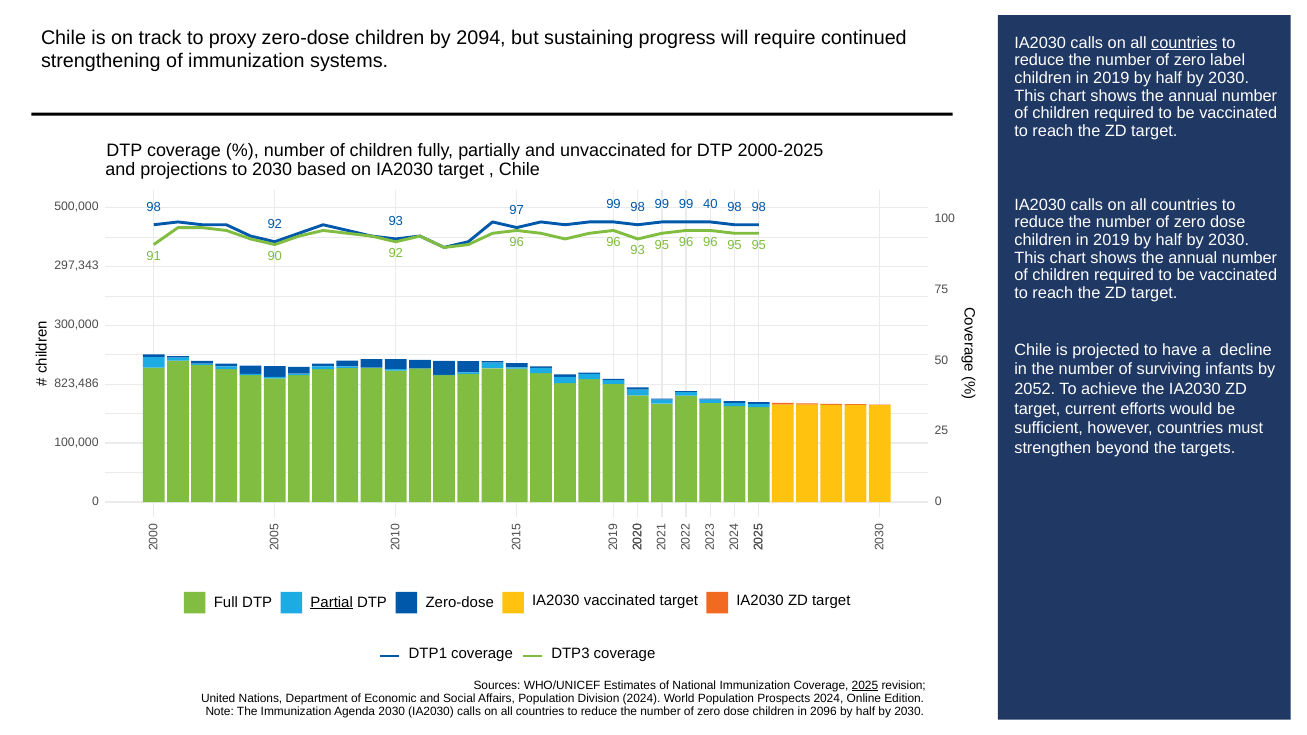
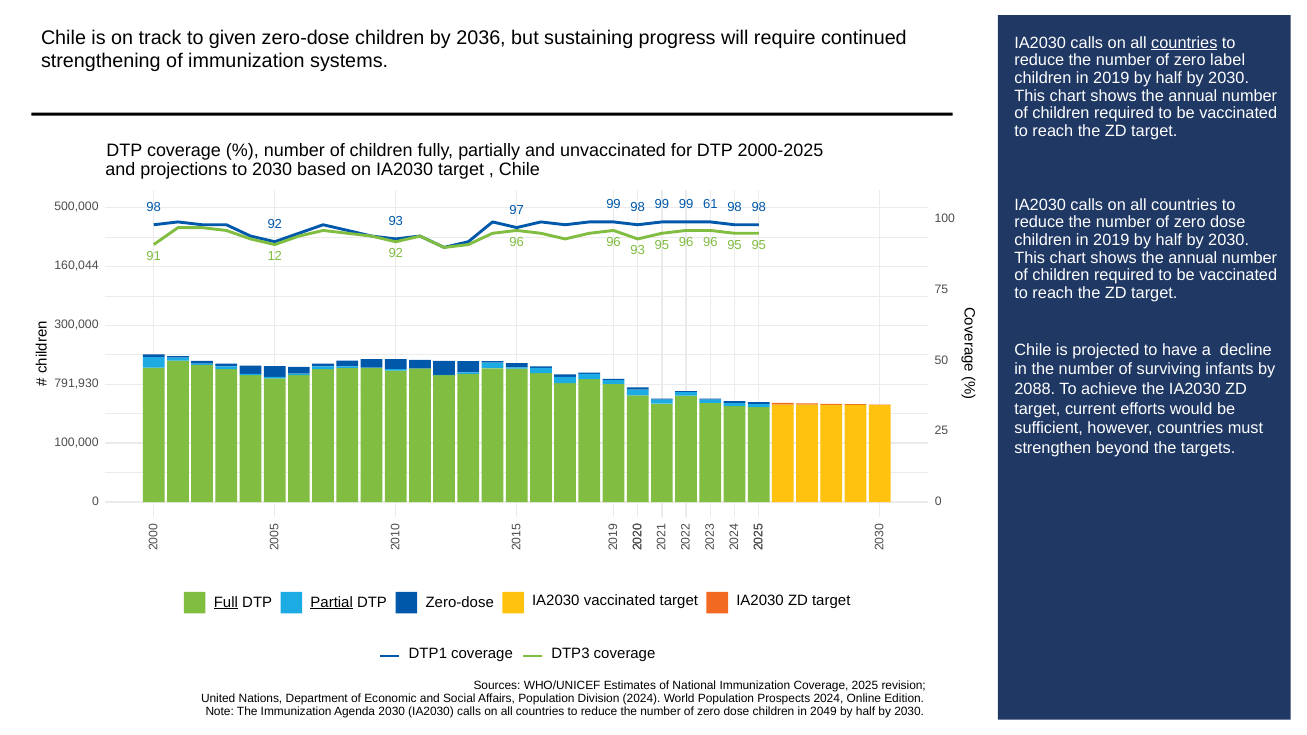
proxy: proxy -> given (233, 38)
2094: 2094 -> 2036 (481, 38)
40: 40 -> 61 (710, 205)
90: 90 -> 12 (275, 256)
297,343: 297,343 -> 160,044 (77, 265)
823,486: 823,486 -> 791,930 (77, 383)
2052: 2052 -> 2088 (1035, 389)
Full underline: none -> present (226, 602)
2025 underline: present -> none (865, 685)
2096: 2096 -> 2049 (823, 711)
